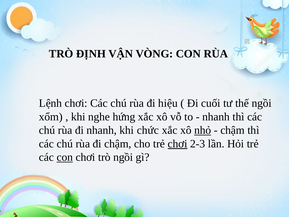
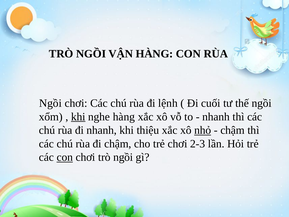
ĐỊNH: ĐỊNH -> NGỒI (91, 54)
VẬN VÒNG: VÒNG -> HÀNG (154, 54)
Lệnh: Lệnh -> Ngồi (50, 103)
hiệu: hiệu -> lệnh (168, 103)
khi underline: none -> present (78, 117)
nghe hứng: hứng -> hàng (124, 117)
chức: chức -> thiệu (148, 130)
chơi underline: present -> none (178, 144)
